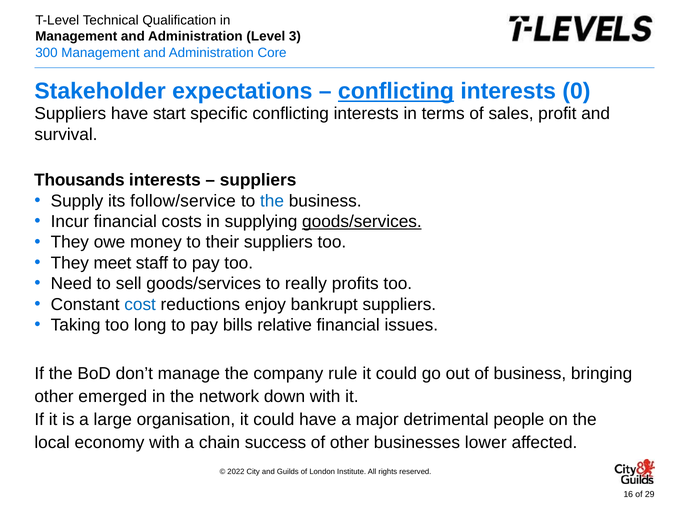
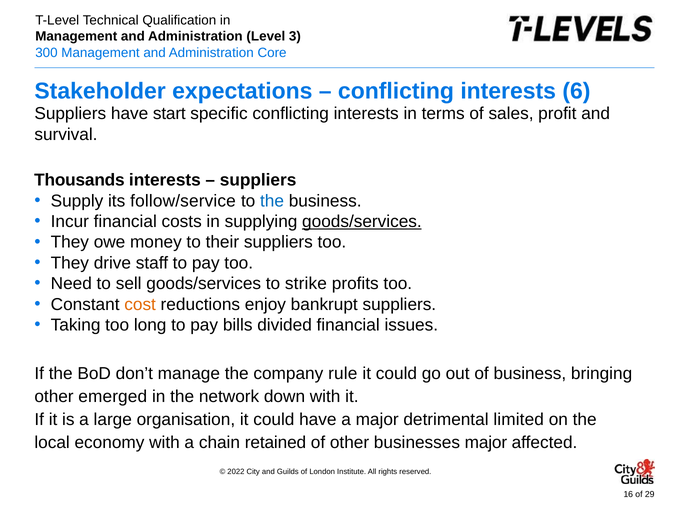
conflicting underline: present -> none (396, 91)
0: 0 -> 6 (576, 91)
meet: meet -> drive (112, 263)
really: really -> strike (306, 284)
cost colour: blue -> orange (140, 304)
relative: relative -> divided (285, 325)
people: people -> limited (519, 419)
success: success -> retained (275, 442)
businesses lower: lower -> major (486, 442)
